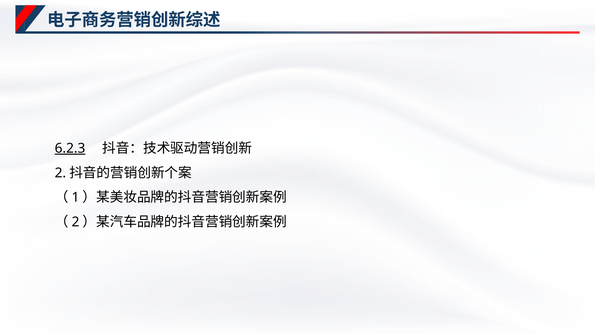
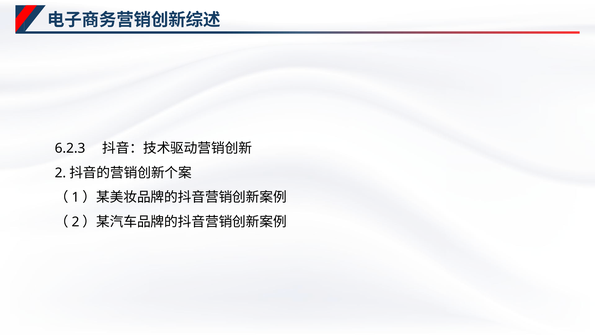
6.2.3 underline: present -> none (70, 148)
